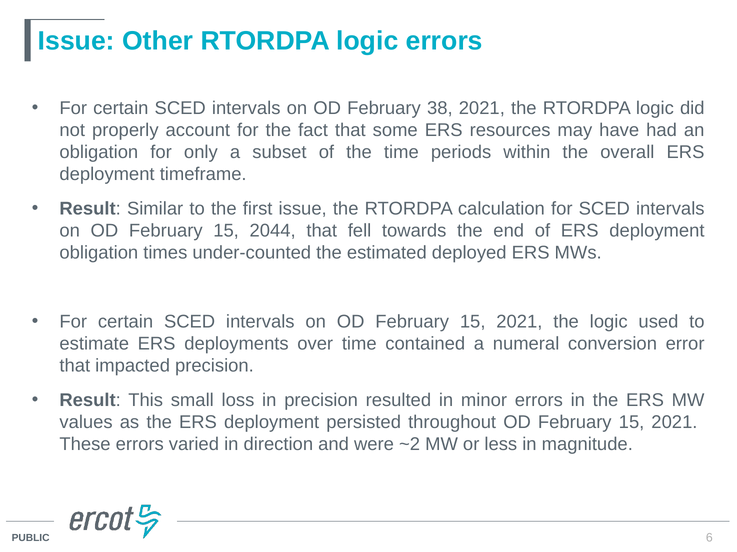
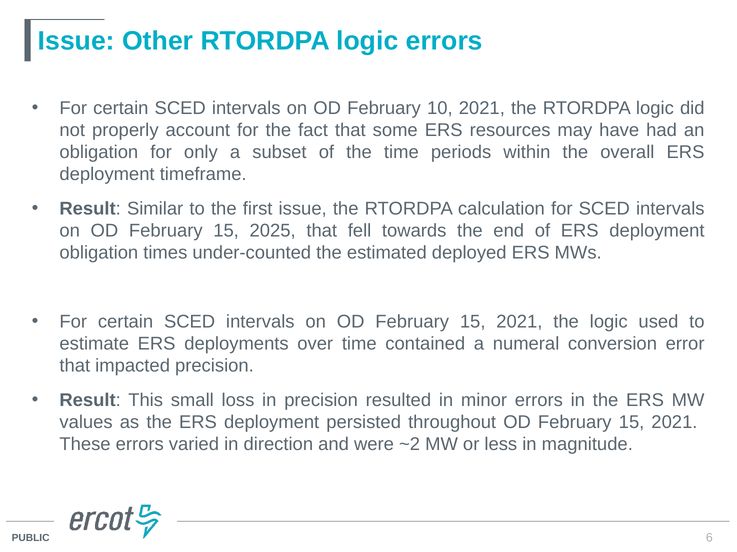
38: 38 -> 10 (440, 108)
2044: 2044 -> 2025 (273, 231)
